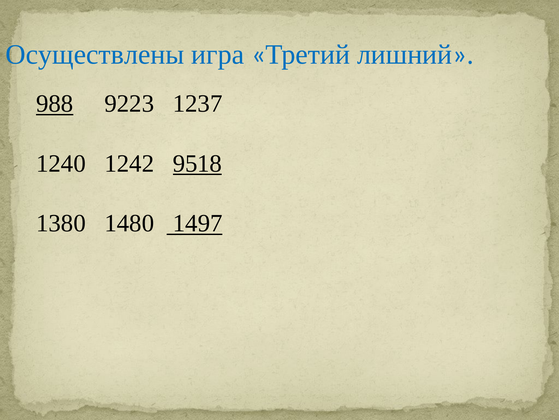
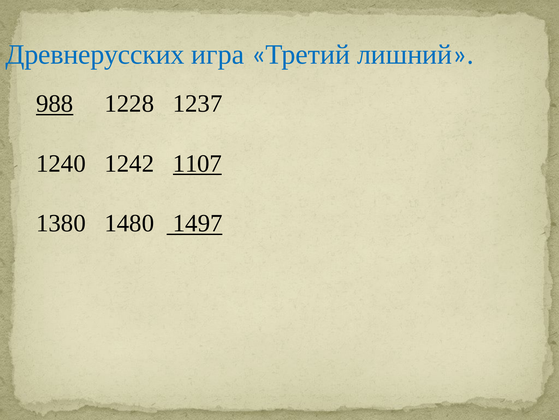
Осуществлены: Осуществлены -> Древнерусских (95, 54)
9223: 9223 -> 1228 (129, 104)
9518: 9518 -> 1107 (197, 163)
